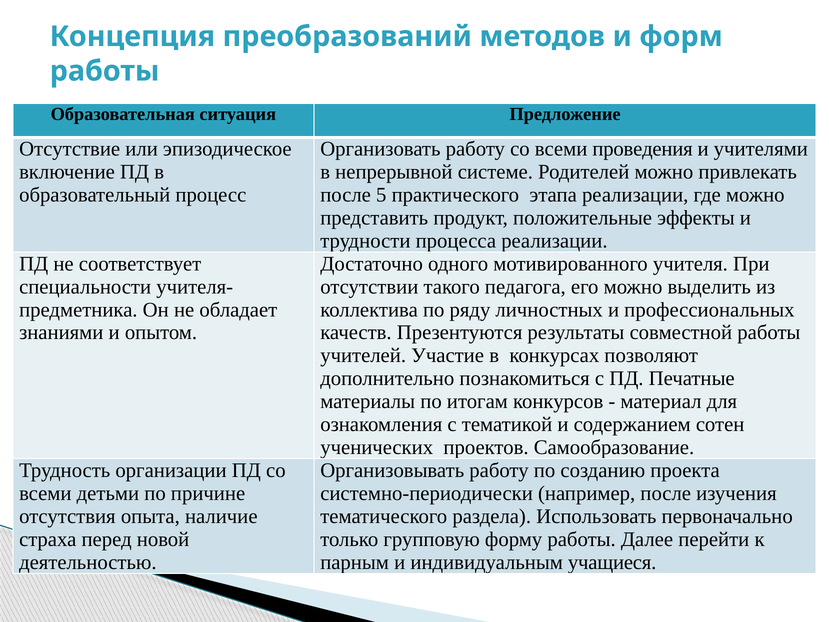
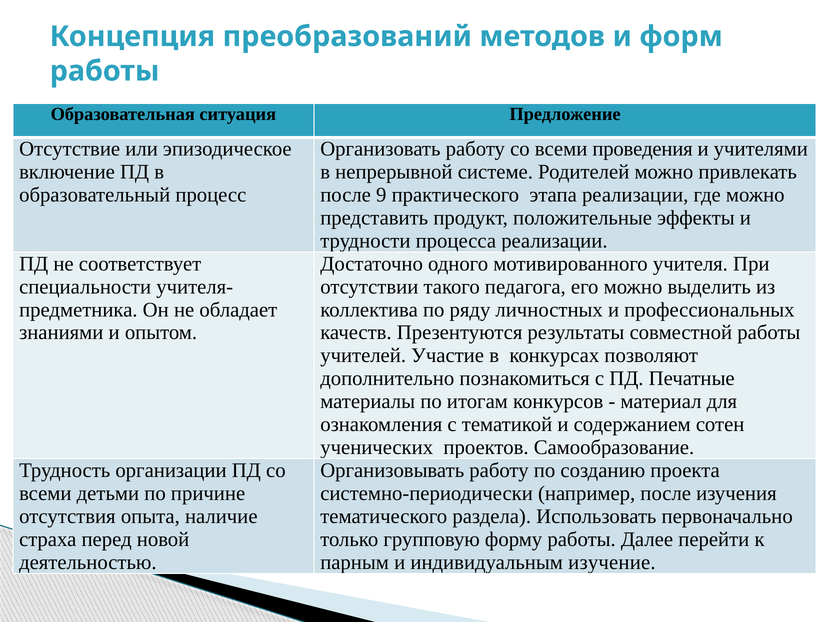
5: 5 -> 9 (381, 195)
учащиеся: учащиеся -> изучение (612, 562)
